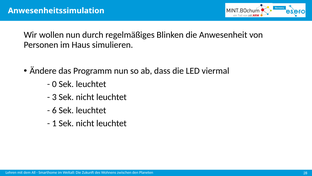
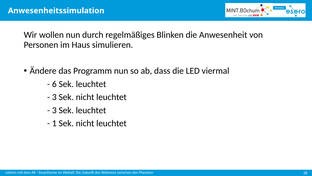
0: 0 -> 6 (54, 84)
6: 6 -> 3 (54, 110)
